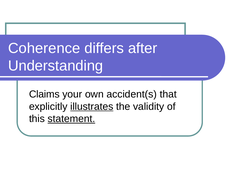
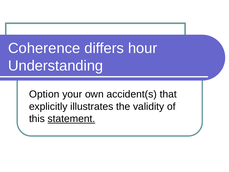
after: after -> hour (143, 48)
Claims: Claims -> Option (44, 94)
illustrates underline: present -> none (92, 106)
